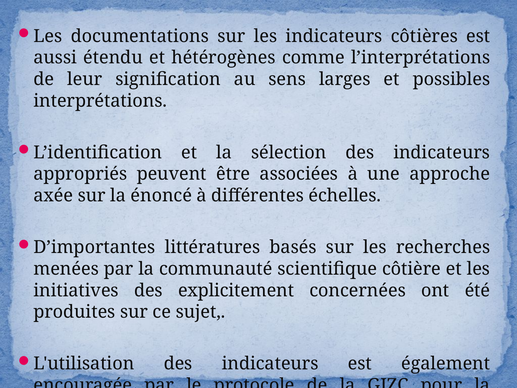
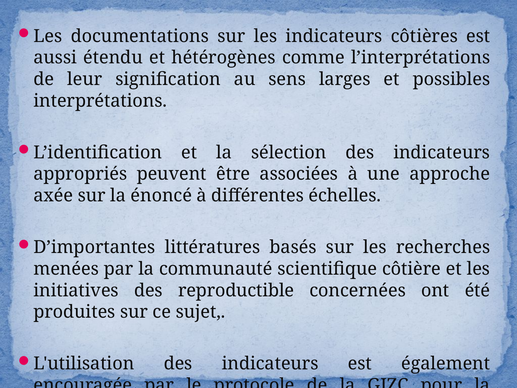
explicitement: explicitement -> reproductible (236, 290)
